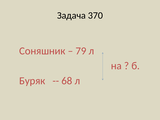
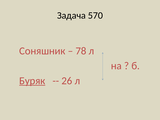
370: 370 -> 570 (95, 15)
79: 79 -> 78 (81, 51)
Буряк underline: none -> present (32, 81)
68: 68 -> 26 (67, 81)
